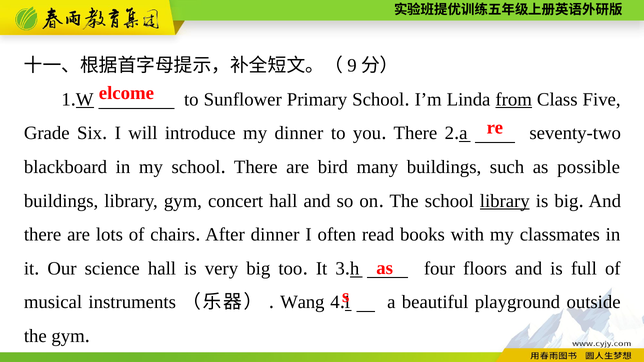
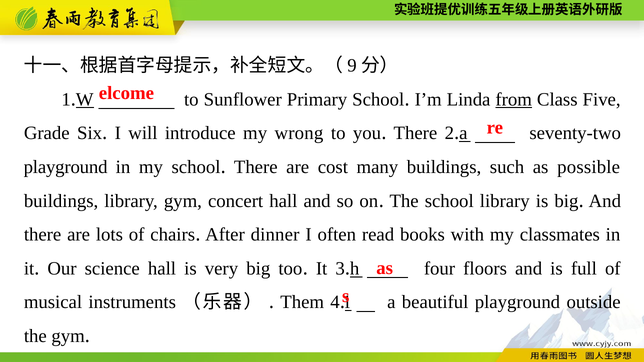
my dinner: dinner -> wrong (299, 133)
blackboard: blackboard -> playground (66, 167)
bird: bird -> cost (333, 167)
library underline: present -> none (505, 201)
Wang: Wang -> Them (302, 303)
